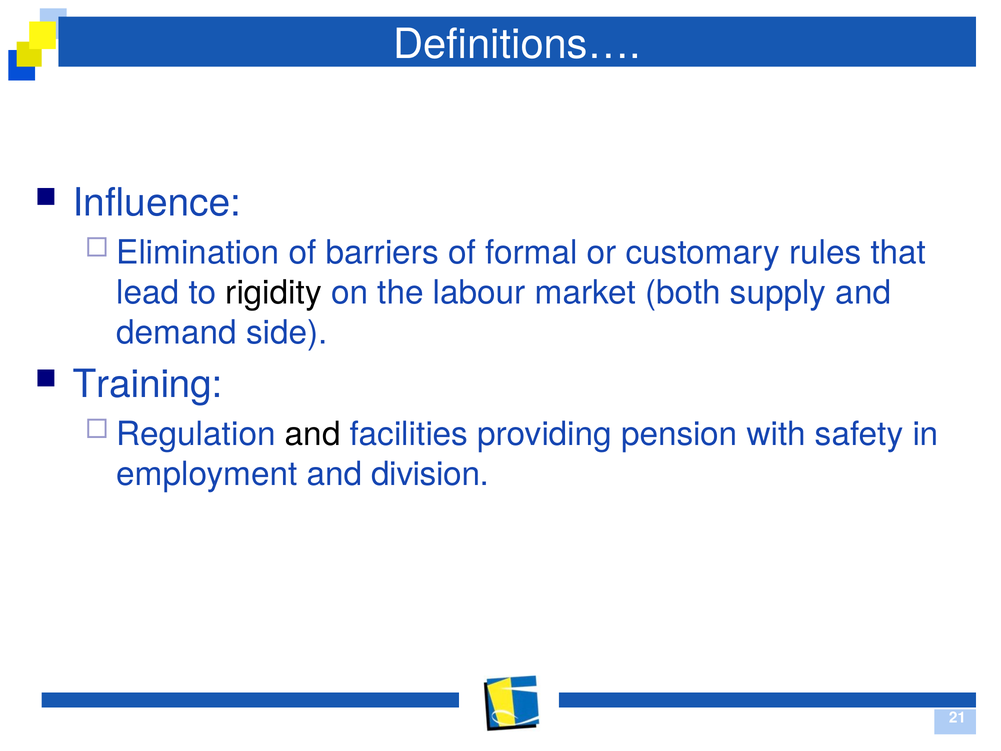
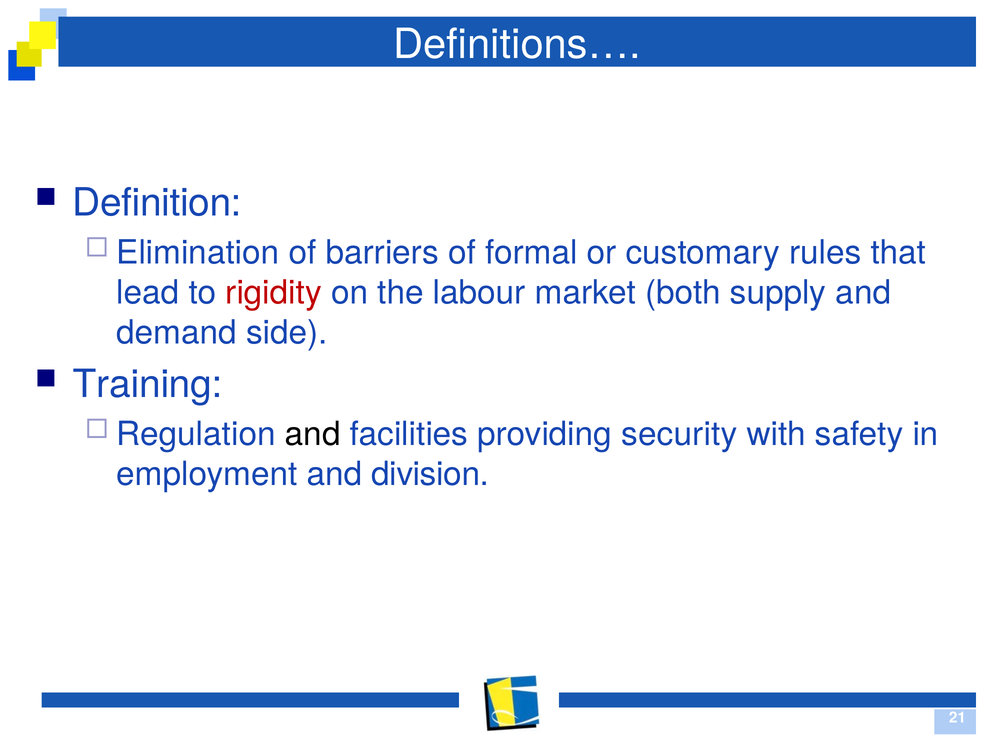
Influence: Influence -> Definition (157, 203)
rigidity colour: black -> red (274, 293)
pension: pension -> security (679, 434)
